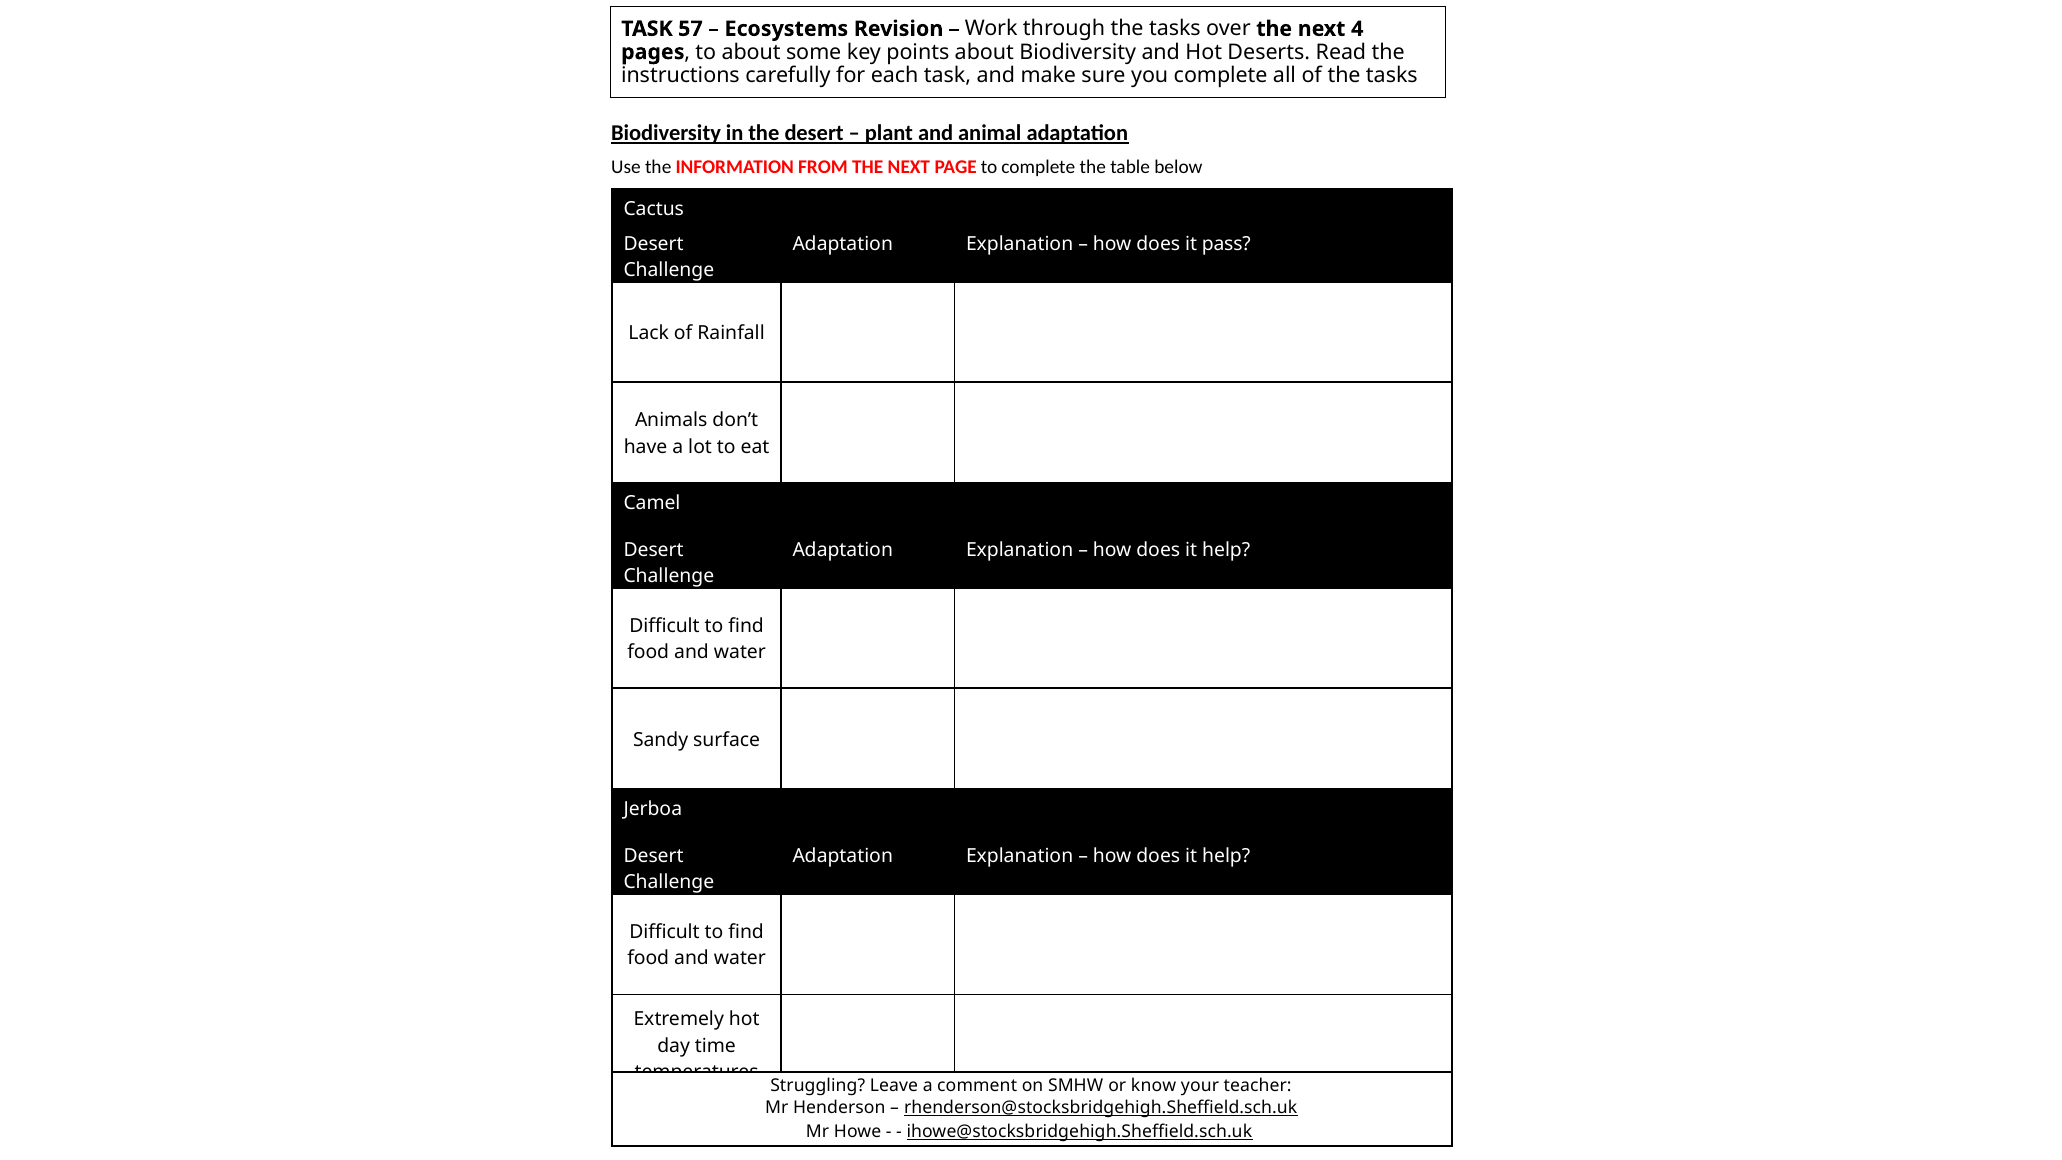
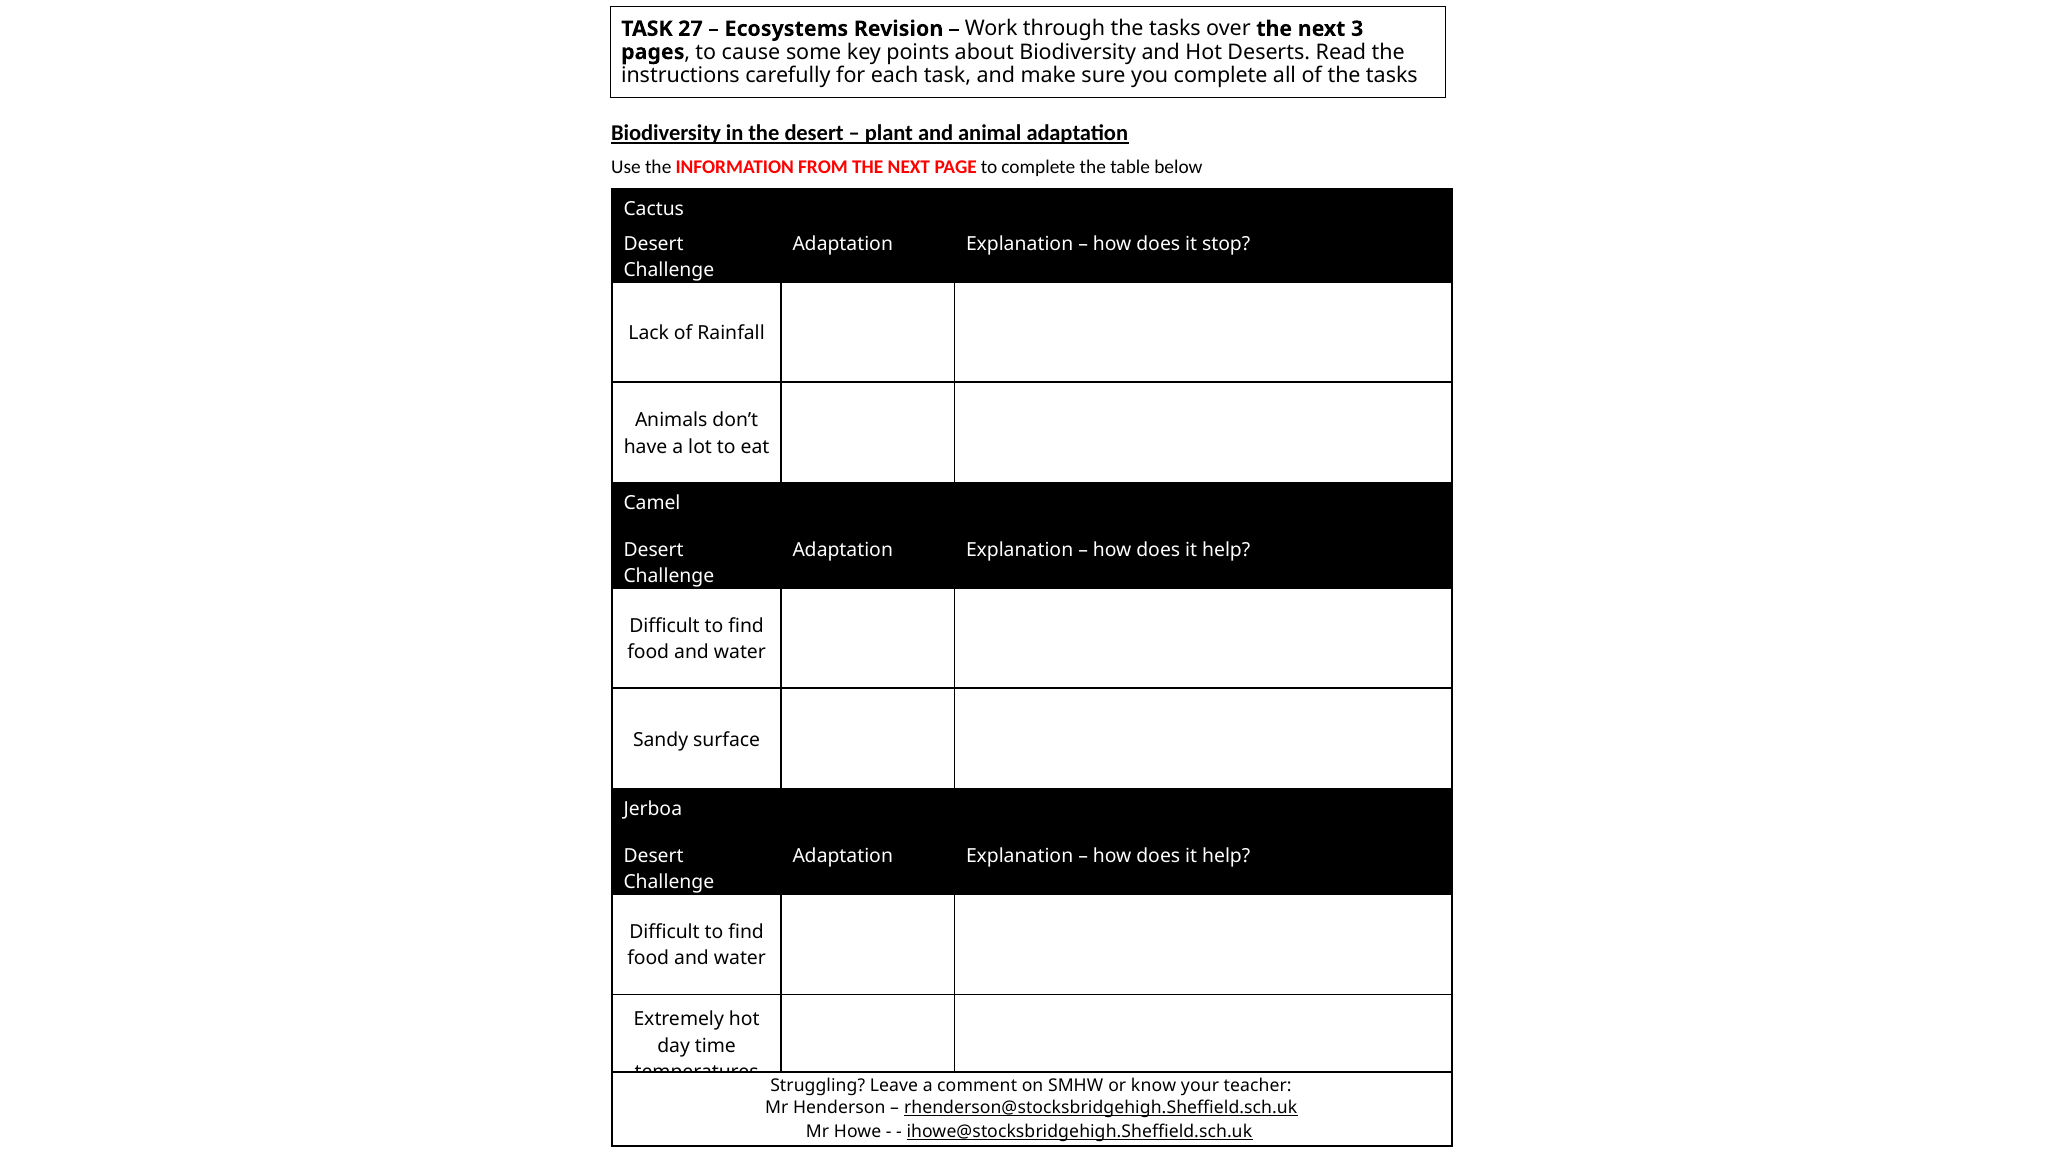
57: 57 -> 27 (690, 29)
4: 4 -> 3 (1357, 29)
to about: about -> cause (751, 52)
pass: pass -> stop (1226, 244)
